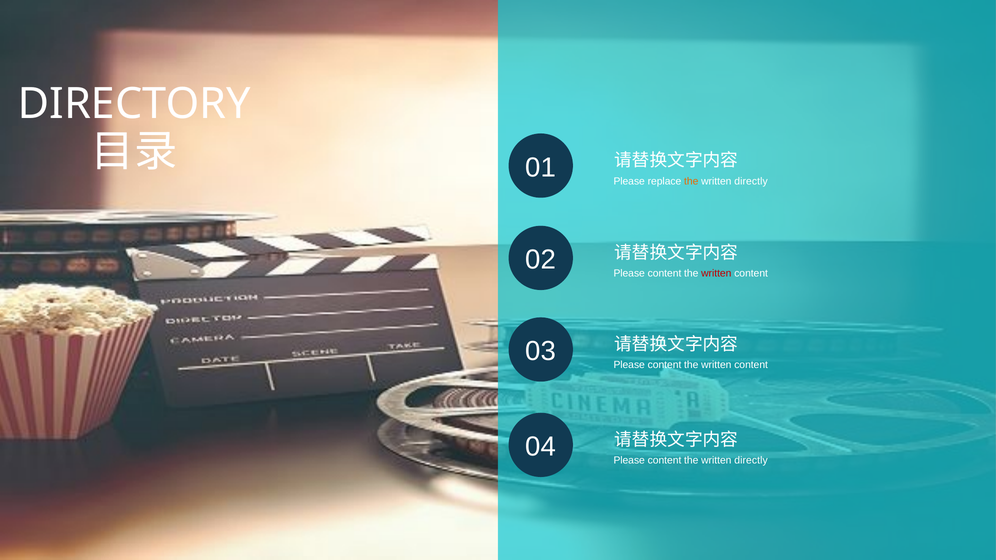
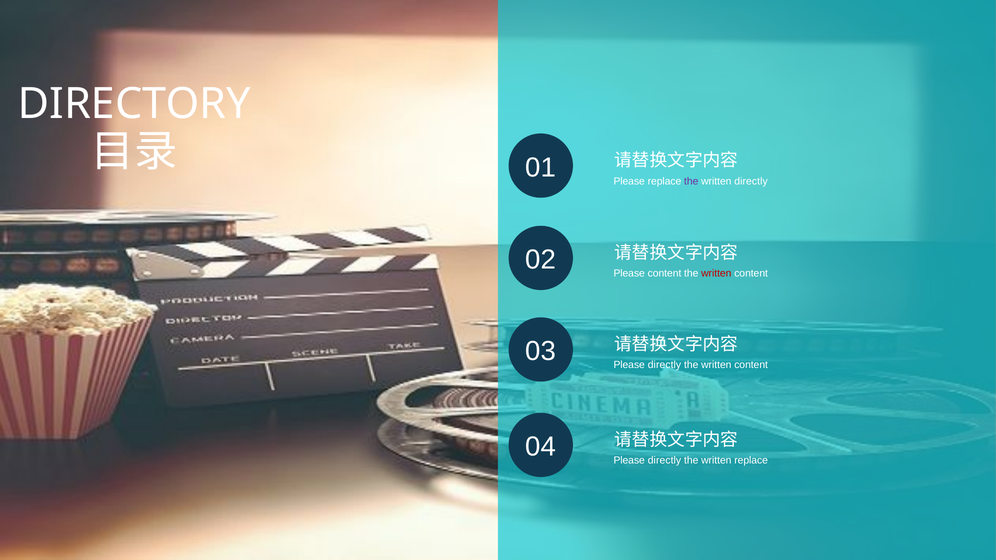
the colour: orange -> purple (691, 181)
03 Please content: content -> directly (664, 365)
04 Please content: content -> directly (664, 461)
directly: directly -> replace (751, 461)
